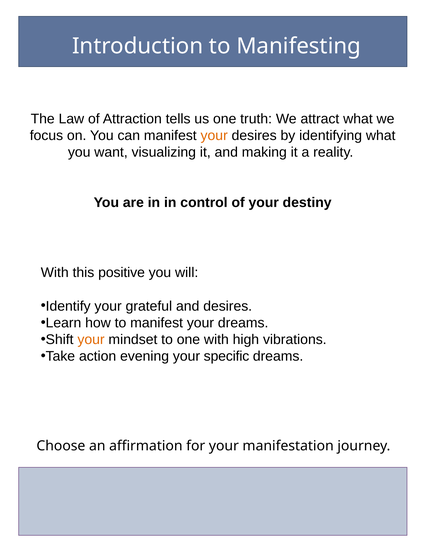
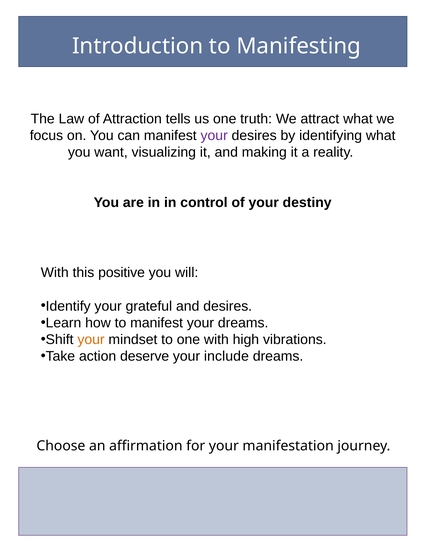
your colour: orange -> purple (214, 136)
evening: evening -> deserve (145, 357)
specific: specific -> include (226, 357)
